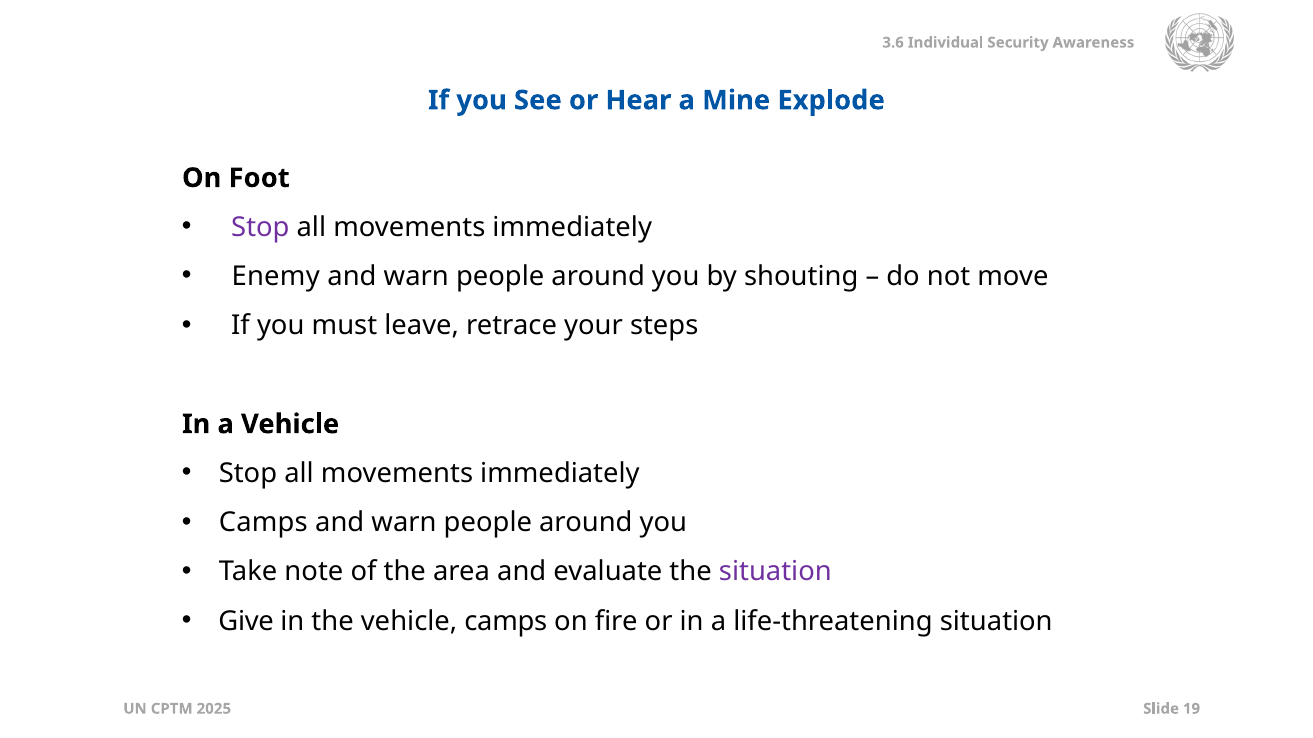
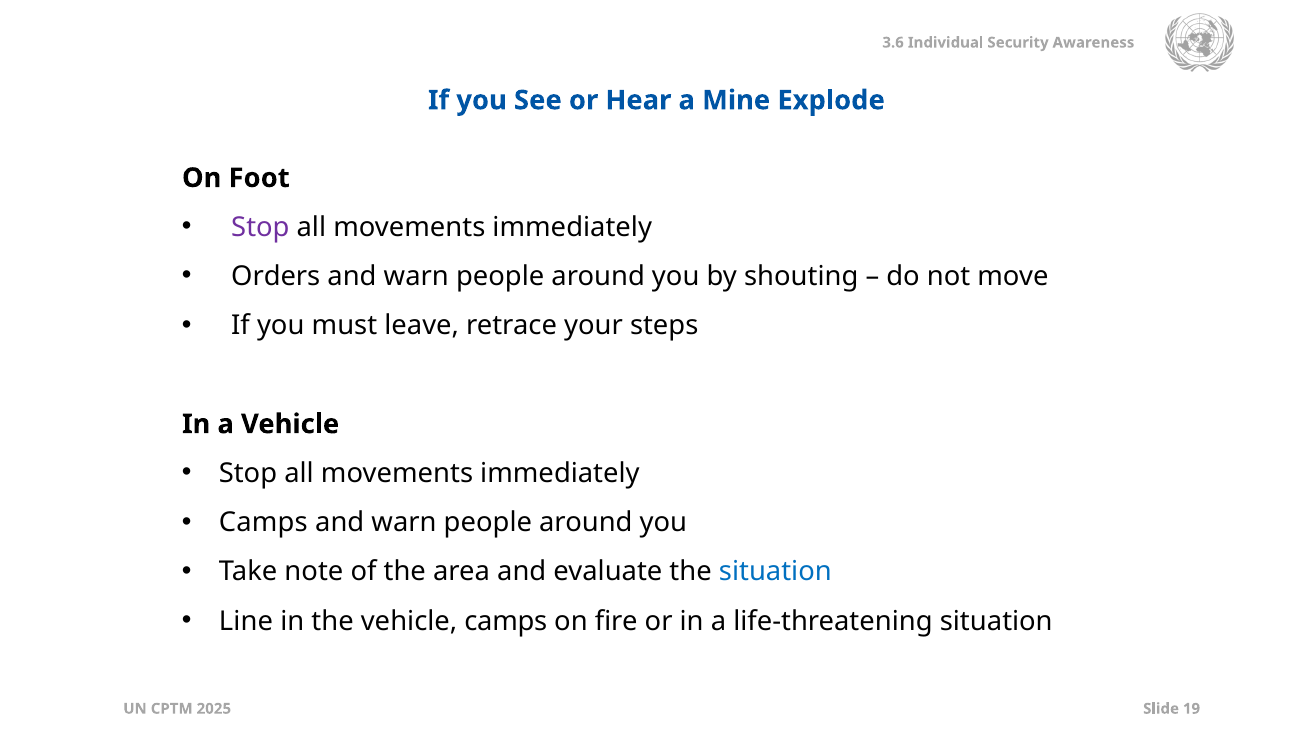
Enemy: Enemy -> Orders (276, 277)
situation colour: purple -> blue (775, 572)
Give: Give -> Line (246, 622)
